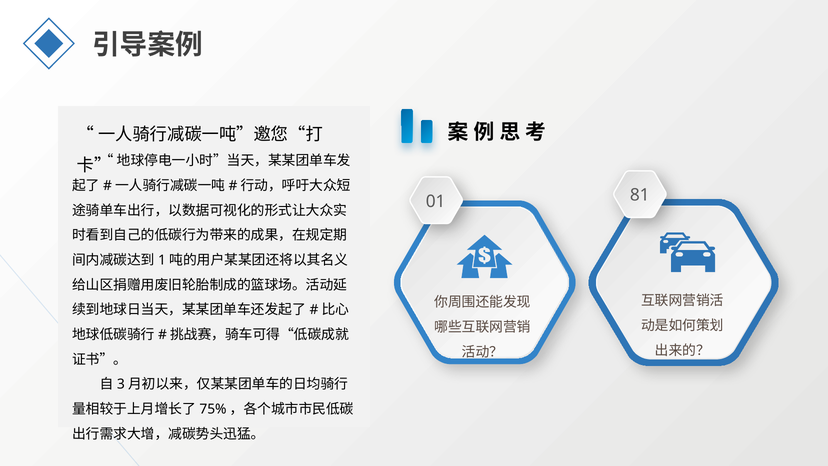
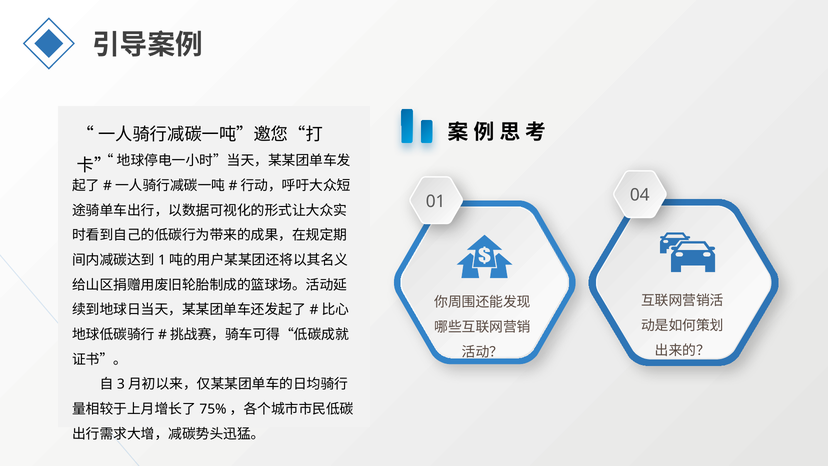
81: 81 -> 04 (640, 195)
